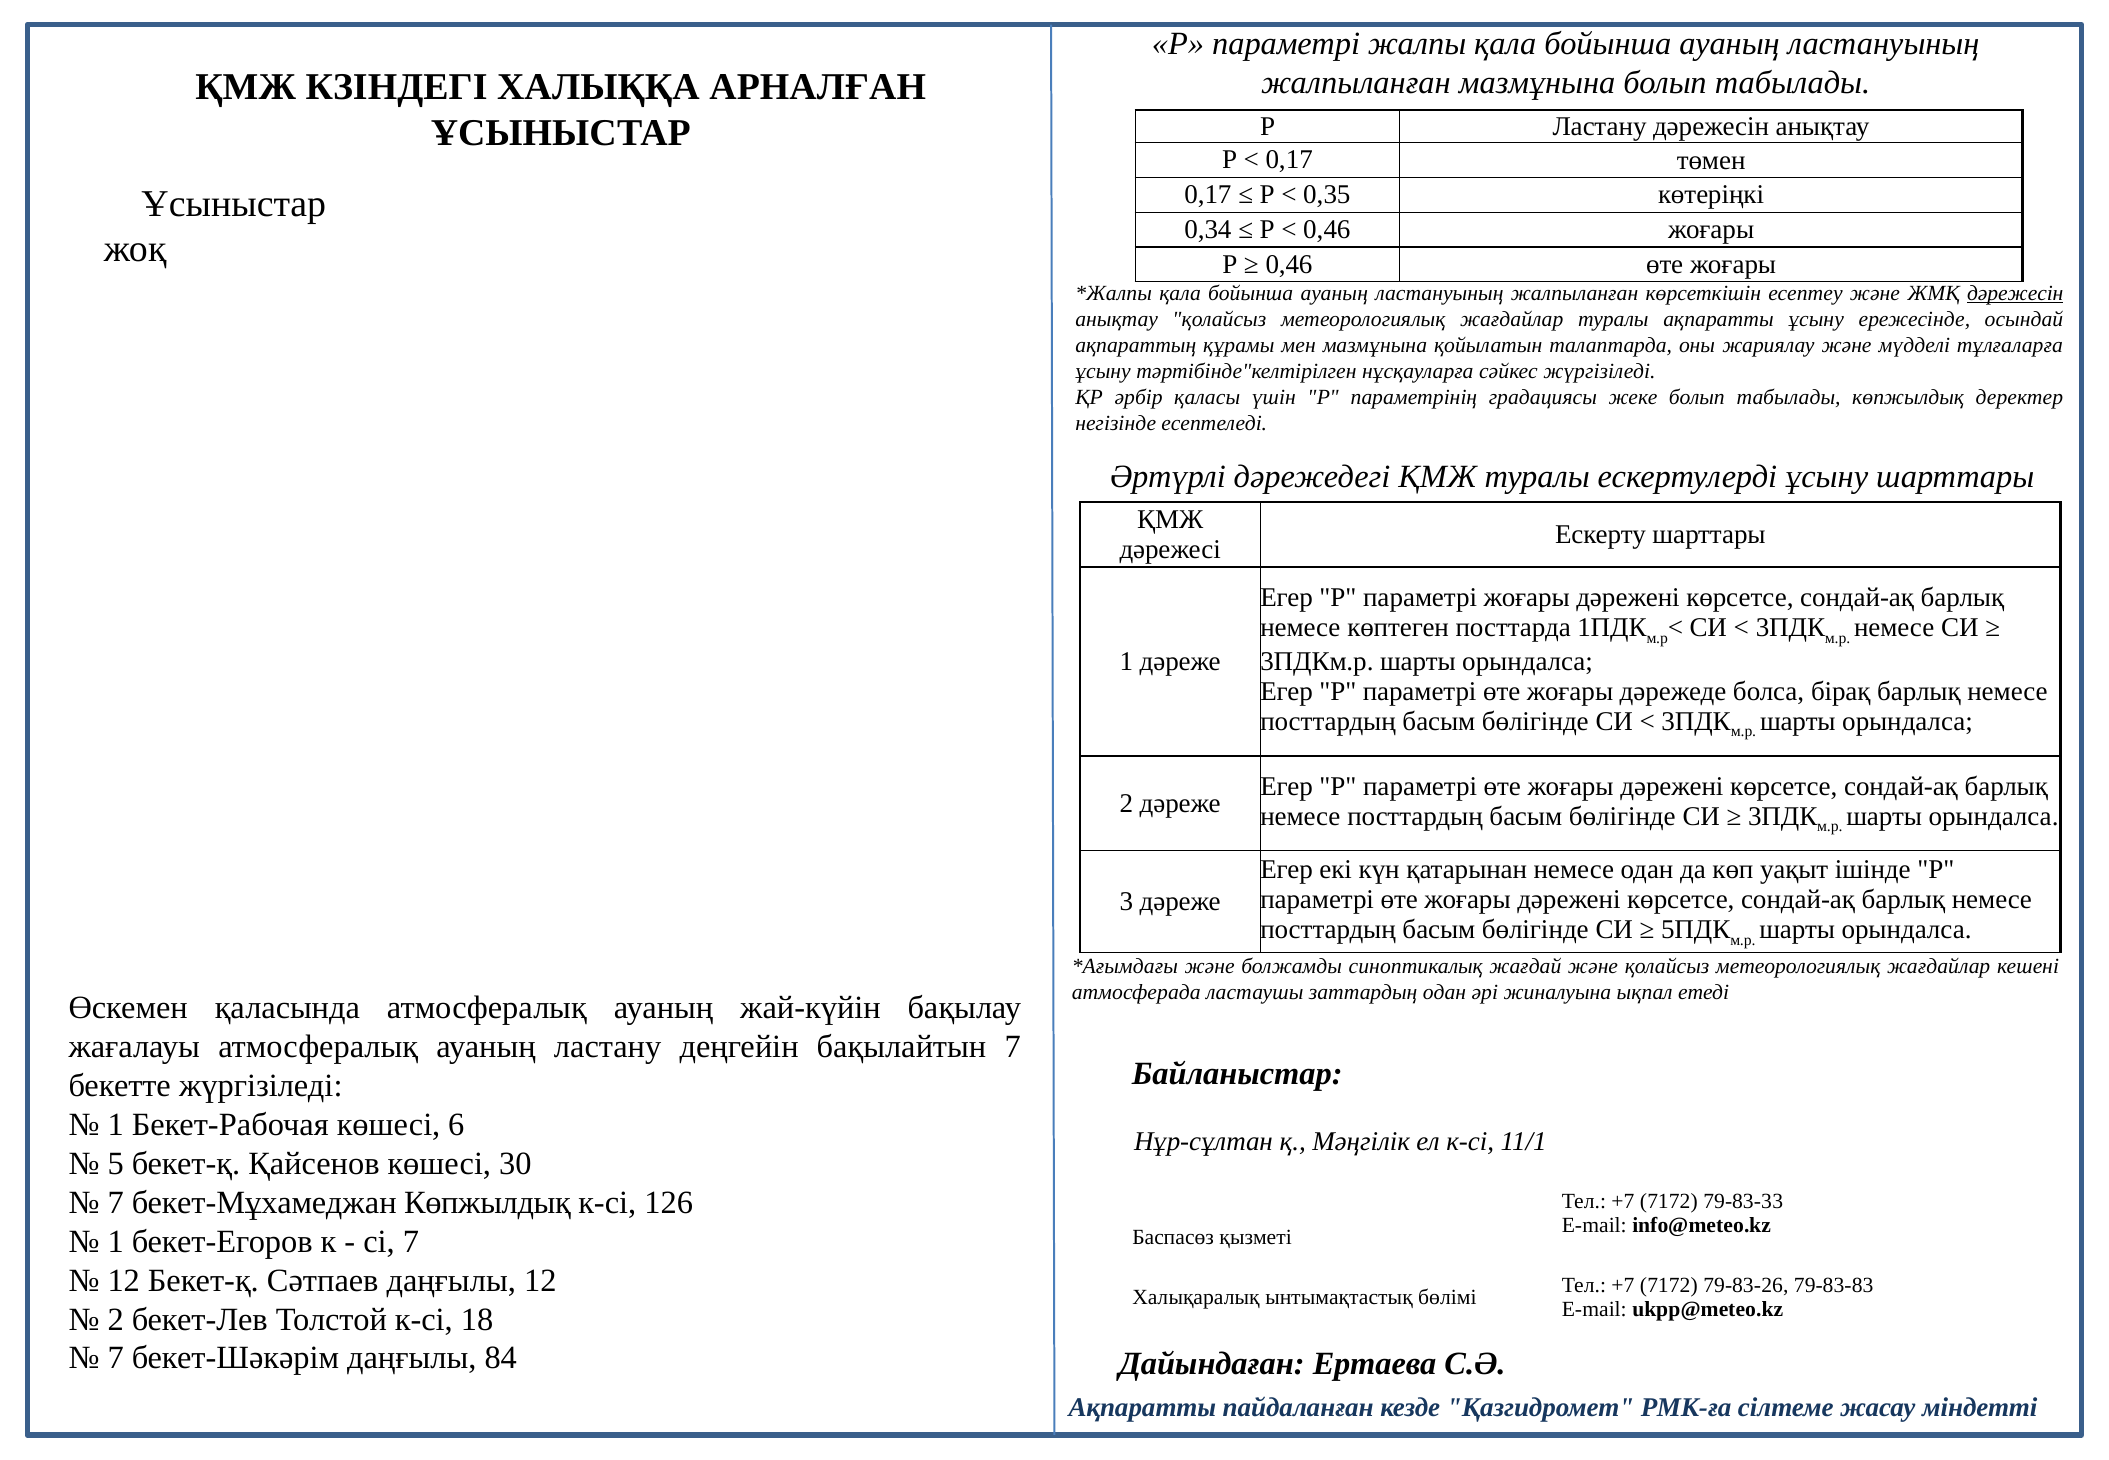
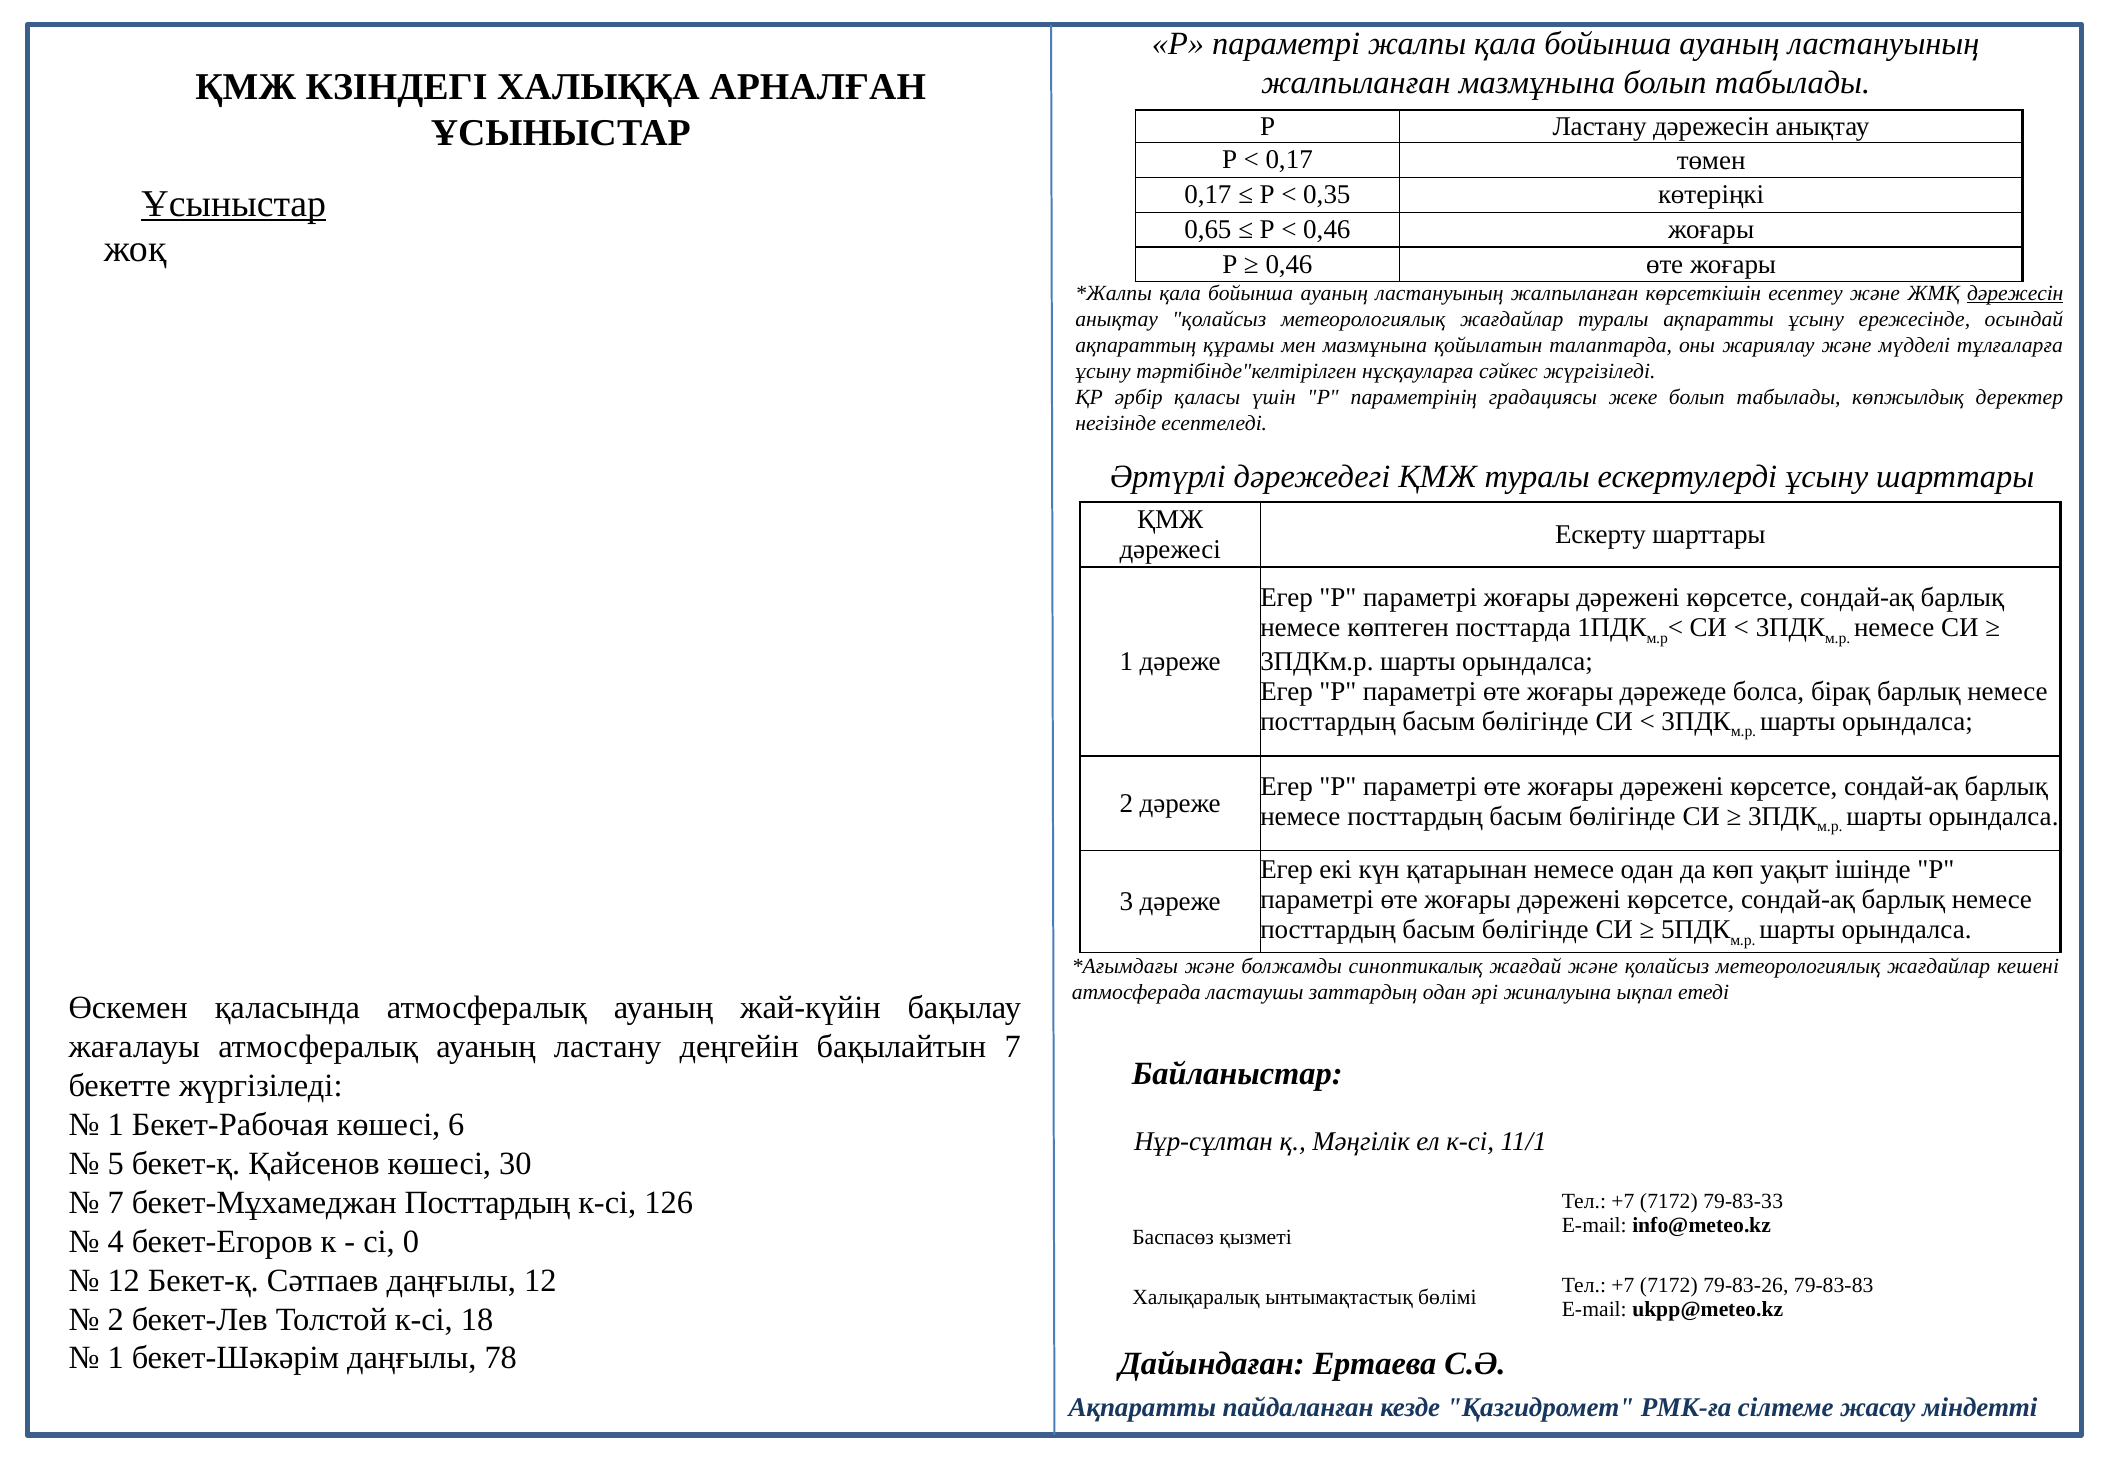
Ұсыныстар underline: none -> present (234, 204)
0,34: 0,34 -> 0,65 (1208, 229)
бекет-Мұхамеджан Көпжылдық: Көпжылдық -> Посттардың (487, 1203)
1: 1 -> 4 (116, 1242)
сі 7: 7 -> 0 (411, 1242)
7: 7 -> 1 (116, 1358)
84: 84 -> 78 (501, 1358)
